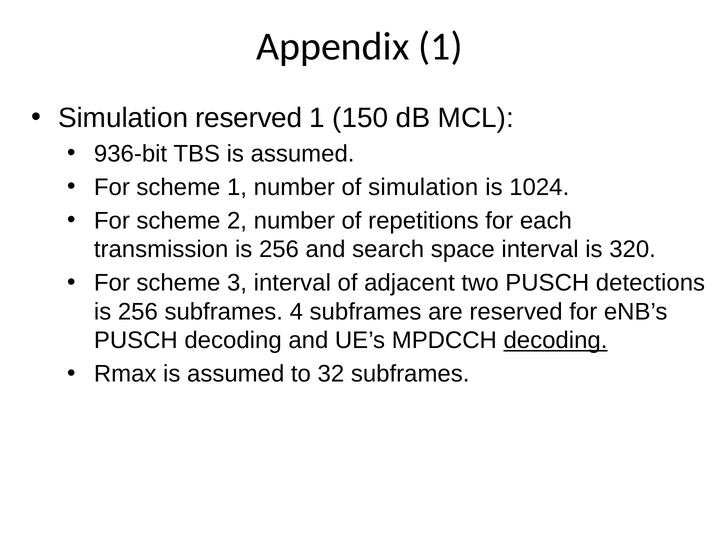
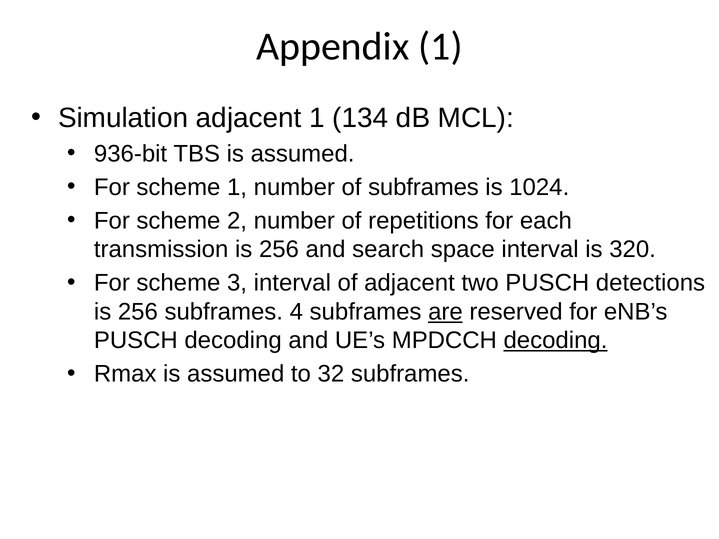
Simulation reserved: reserved -> adjacent (249, 118)
150: 150 -> 134 (360, 118)
of simulation: simulation -> subframes (423, 187)
are underline: none -> present (445, 312)
